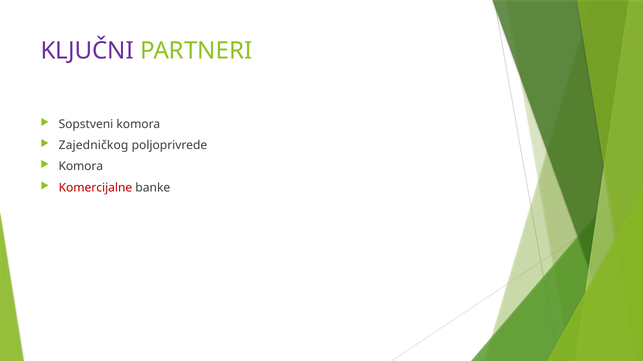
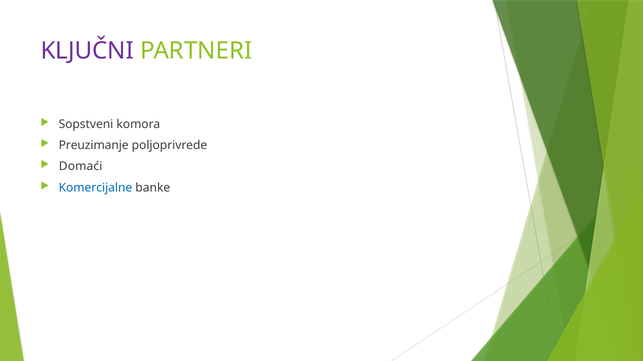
Zajedničkog: Zajedničkog -> Preuzimanje (94, 146)
Komora: Komora -> Domaći (81, 167)
Komercijalne colour: red -> blue (95, 188)
